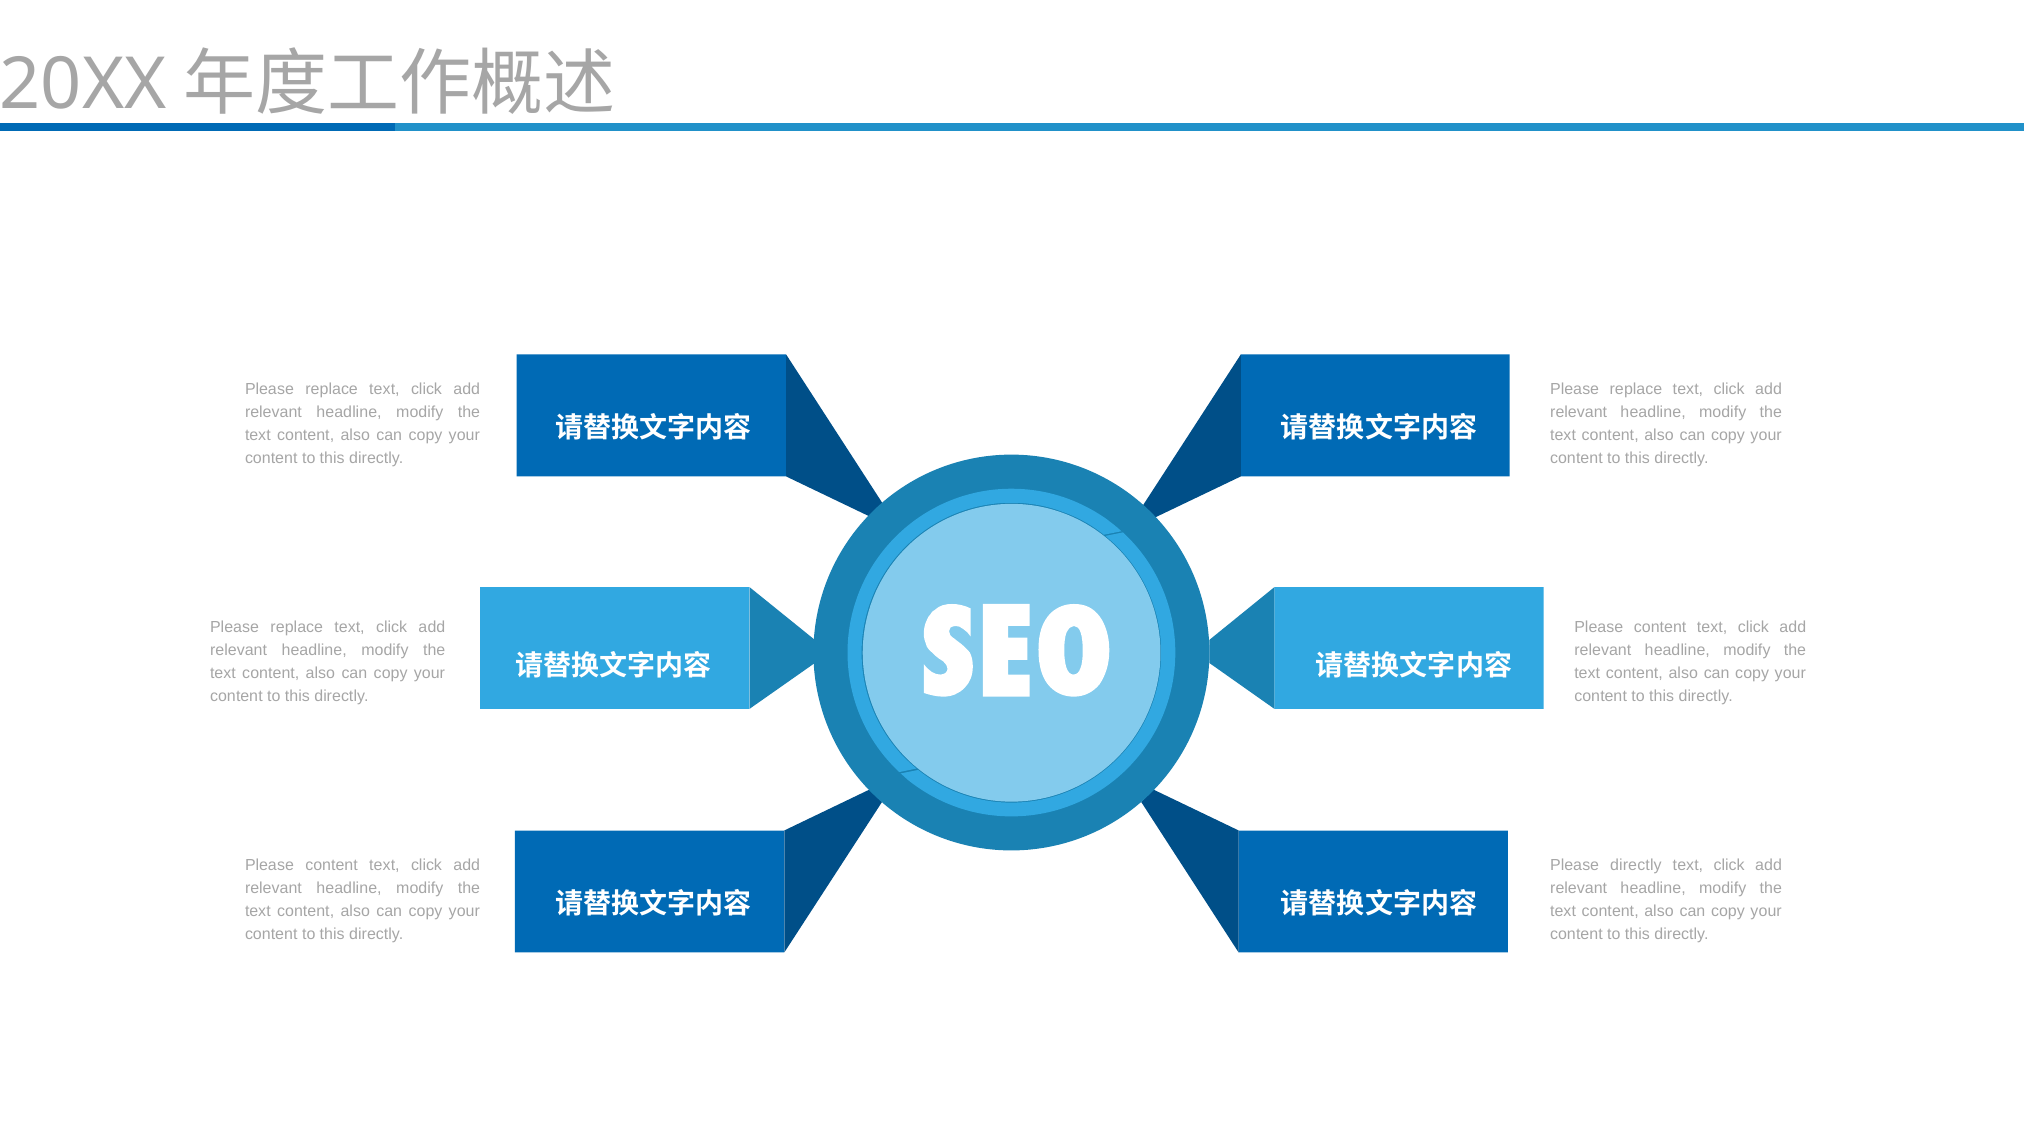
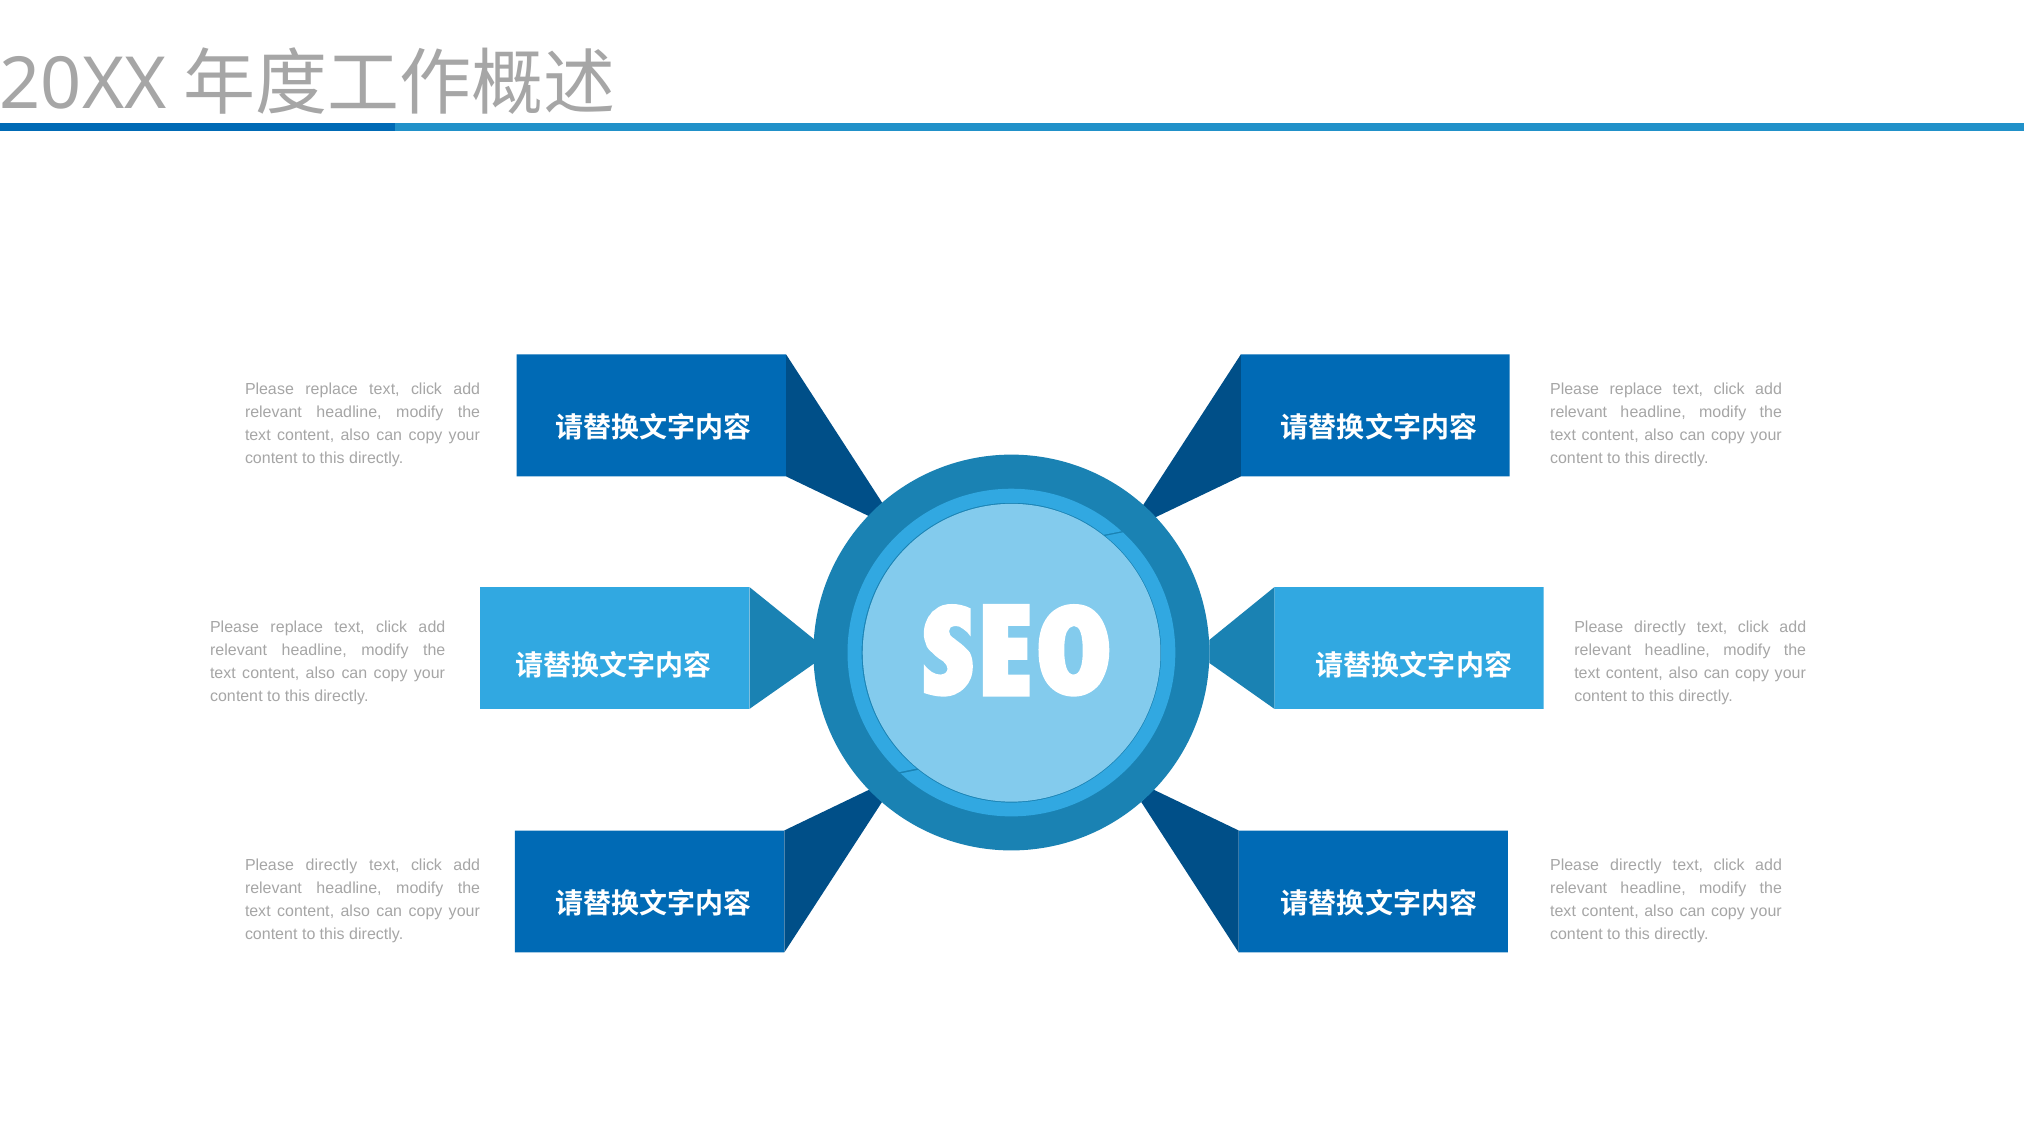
content: content -> directly (1660, 628)
content: content -> directly (331, 866)
